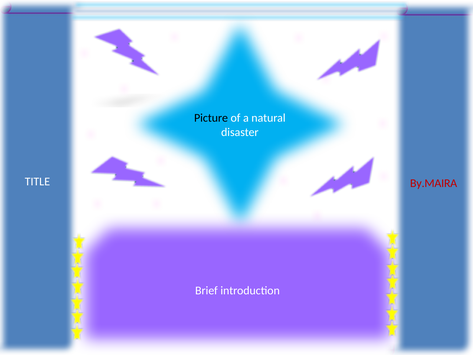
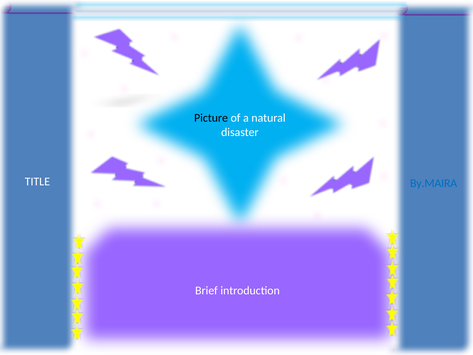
By.MAIRA colour: red -> blue (434, 183)
